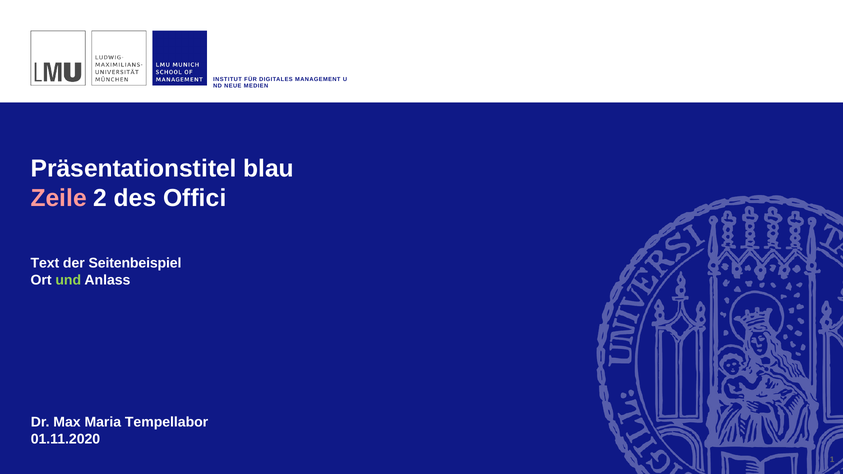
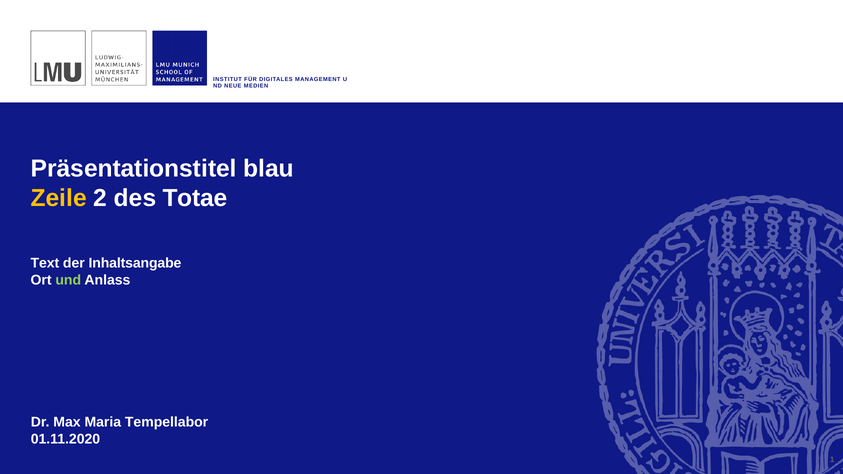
Zeile colour: pink -> yellow (59, 198)
Offici: Offici -> Totae (195, 198)
Seitenbeispiel: Seitenbeispiel -> Inhaltsangabe (135, 263)
